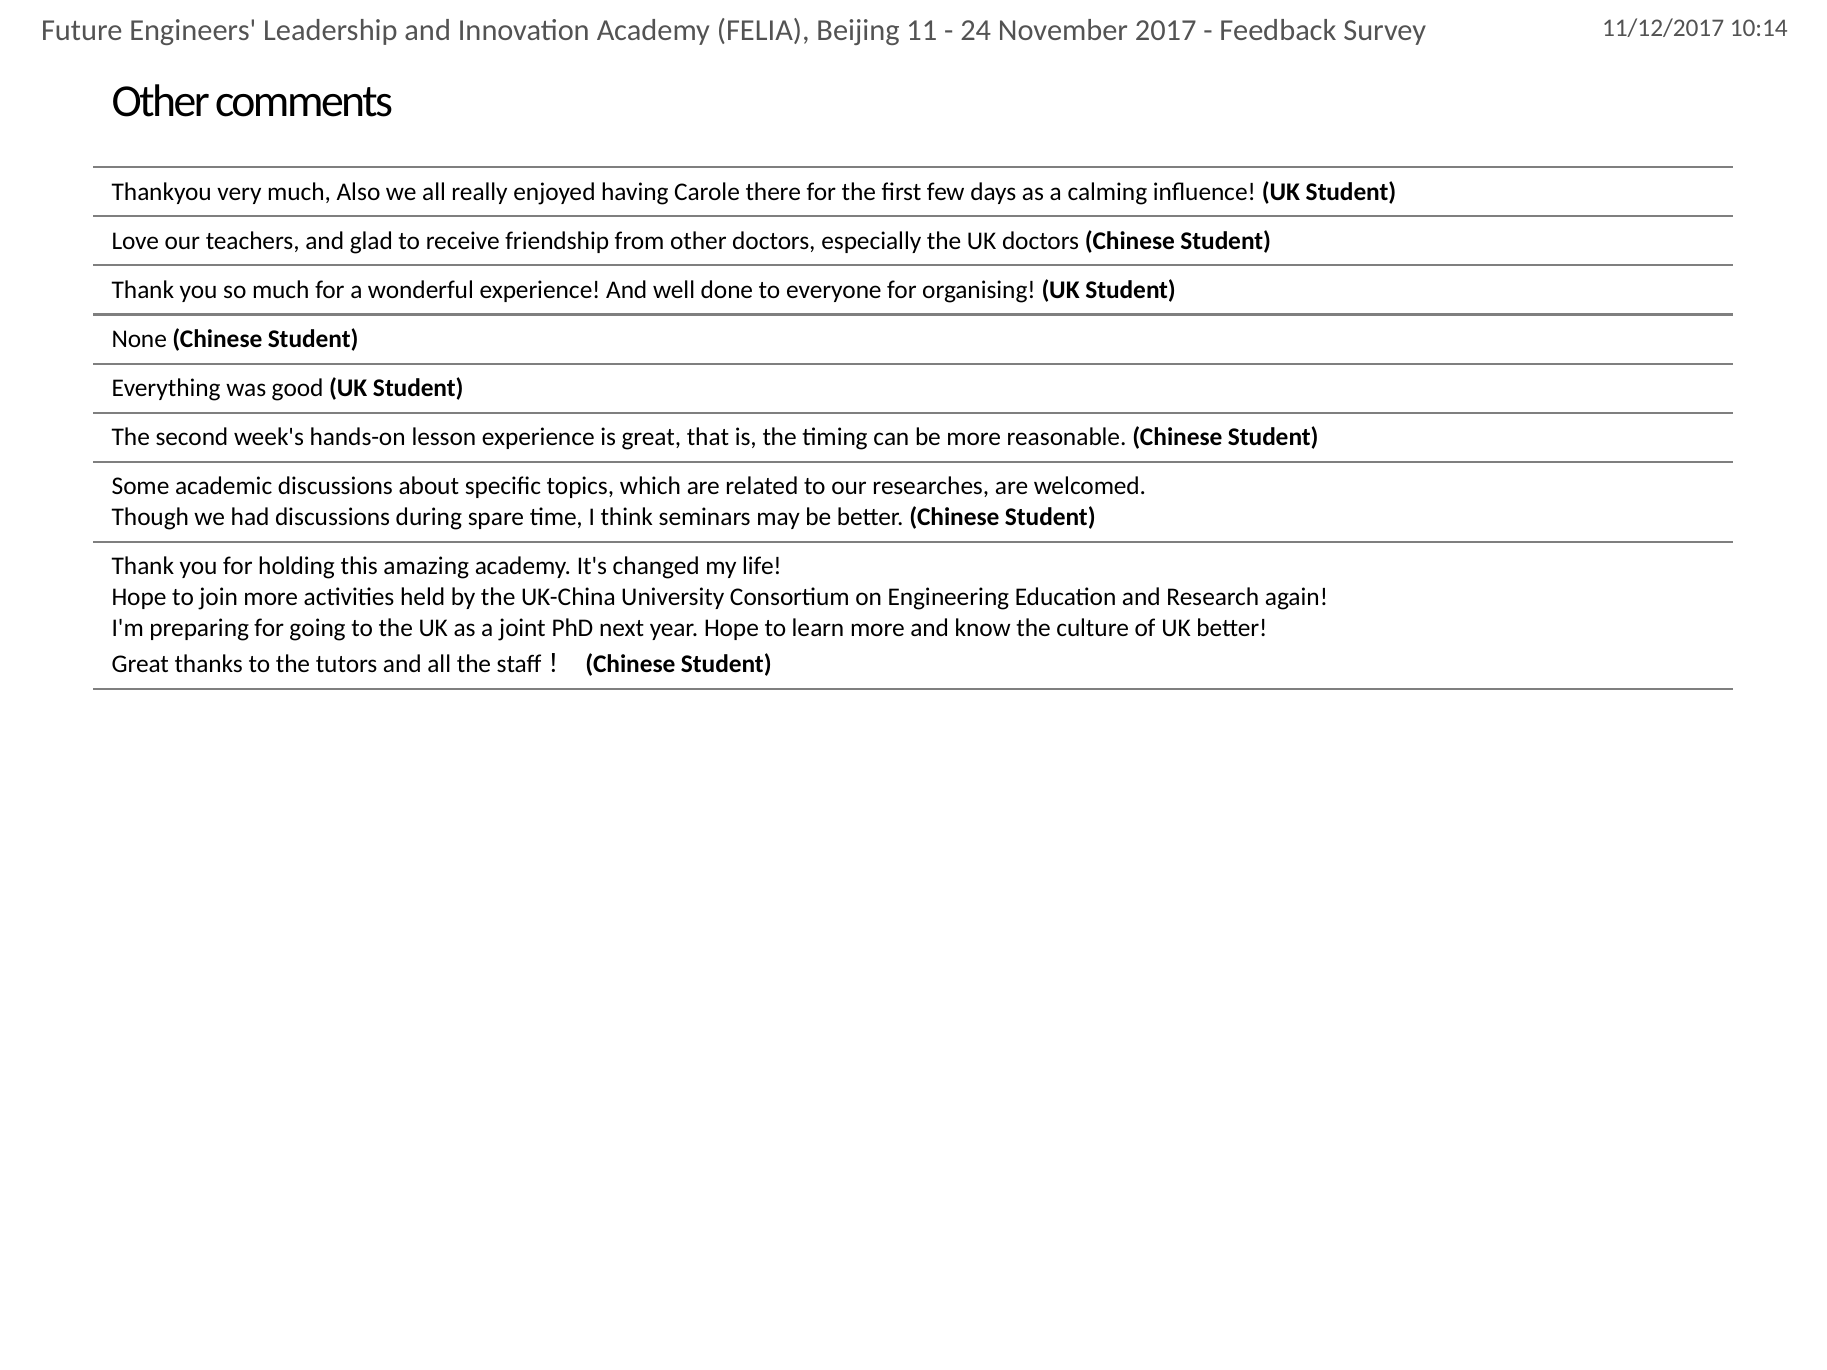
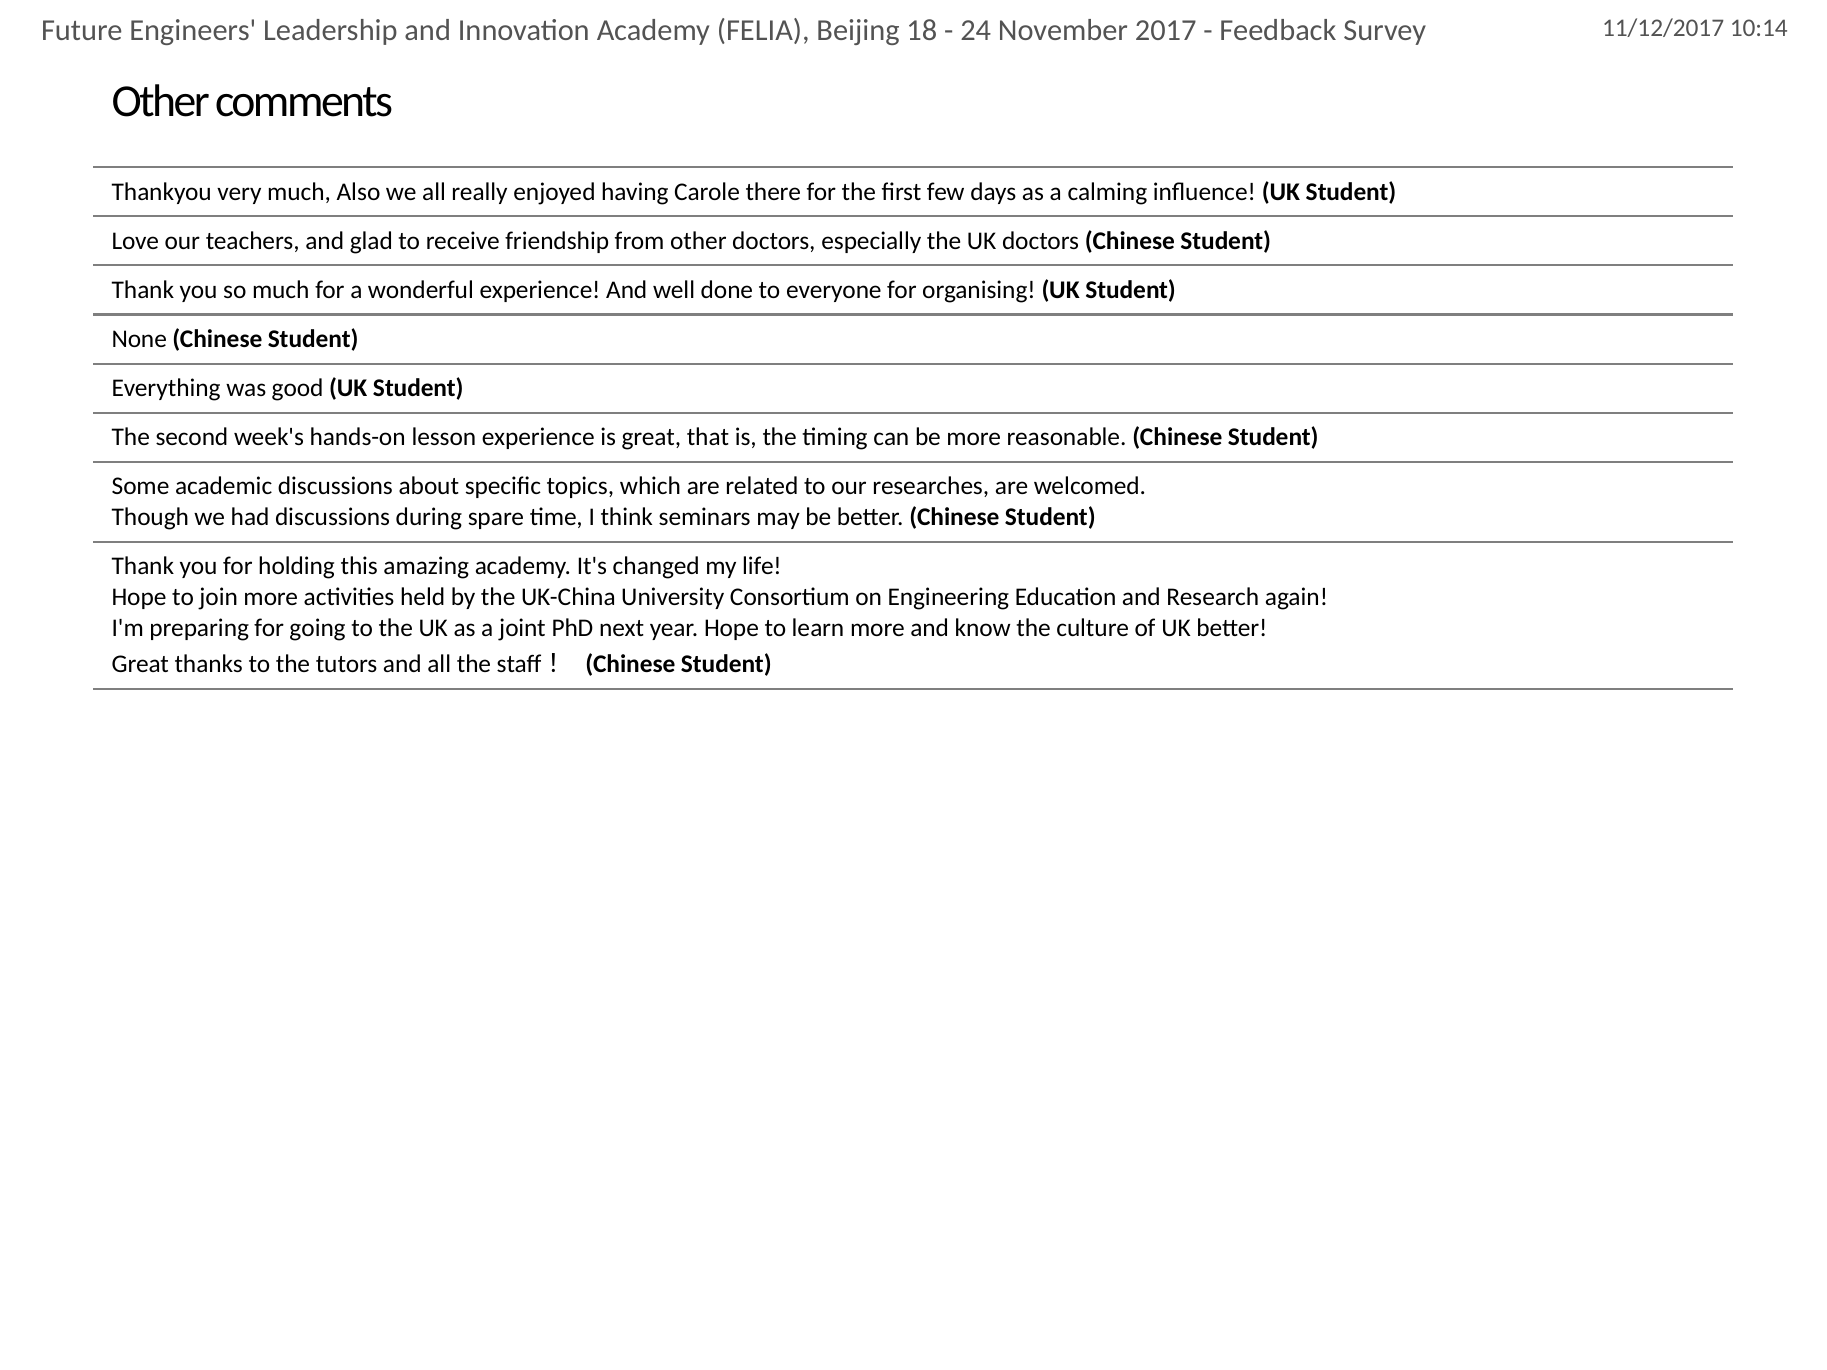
11: 11 -> 18 (922, 30)
